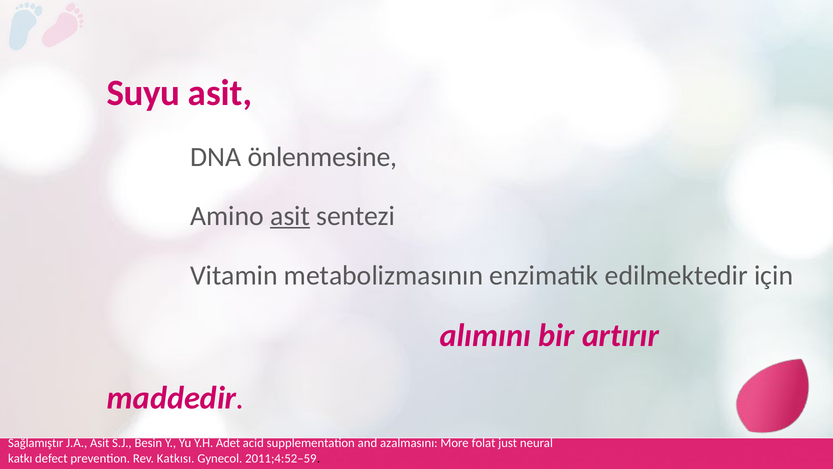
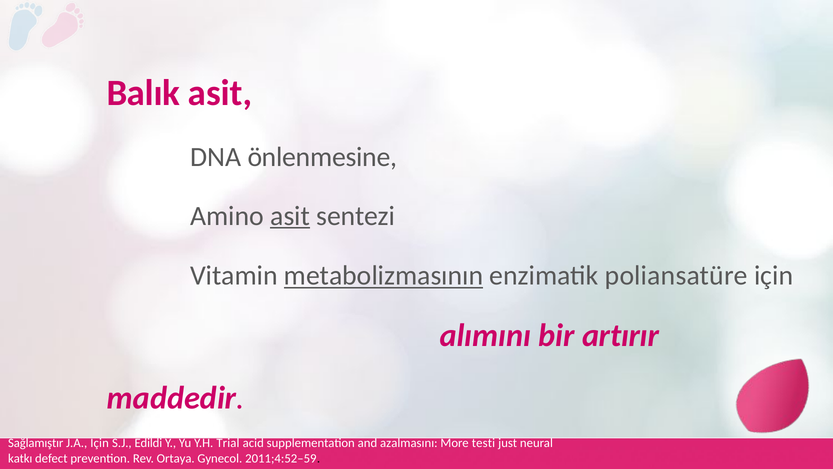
Suyu: Suyu -> Balık (143, 93)
metabolizmasının underline: none -> present (384, 275)
edilmektedir: edilmektedir -> poliansatüre (676, 275)
J.A Asit: Asit -> Için (100, 443)
Besin: Besin -> Edildi (148, 443)
Adet: Adet -> Trial (228, 443)
folat: folat -> testi (483, 443)
Katkısı: Katkısı -> Ortaya (176, 458)
